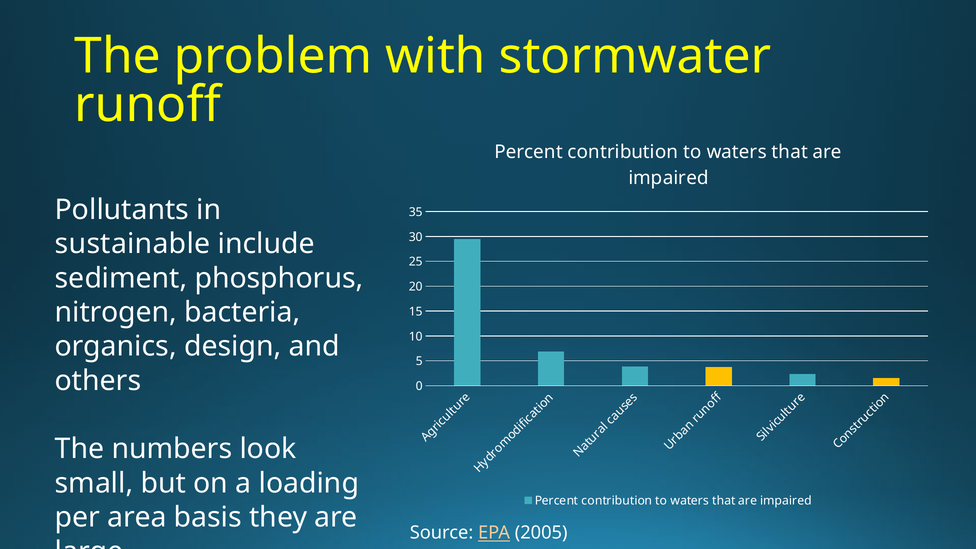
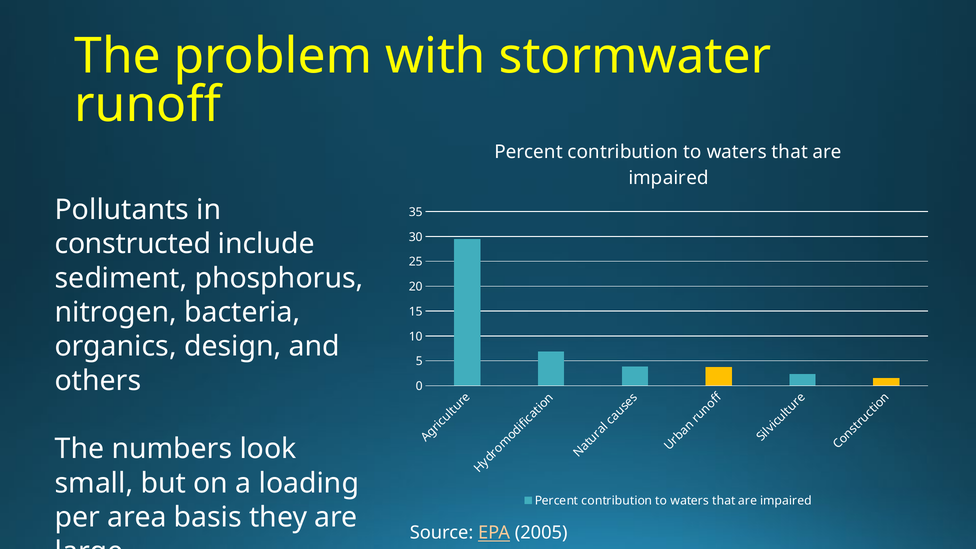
sustainable: sustainable -> constructed (133, 244)
